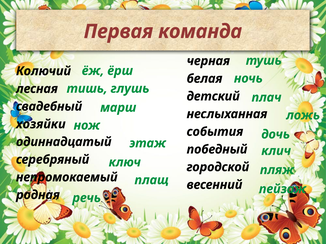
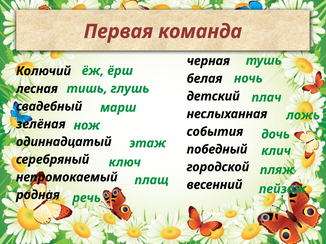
хозяйки: хозяйки -> зелёная (41, 124)
